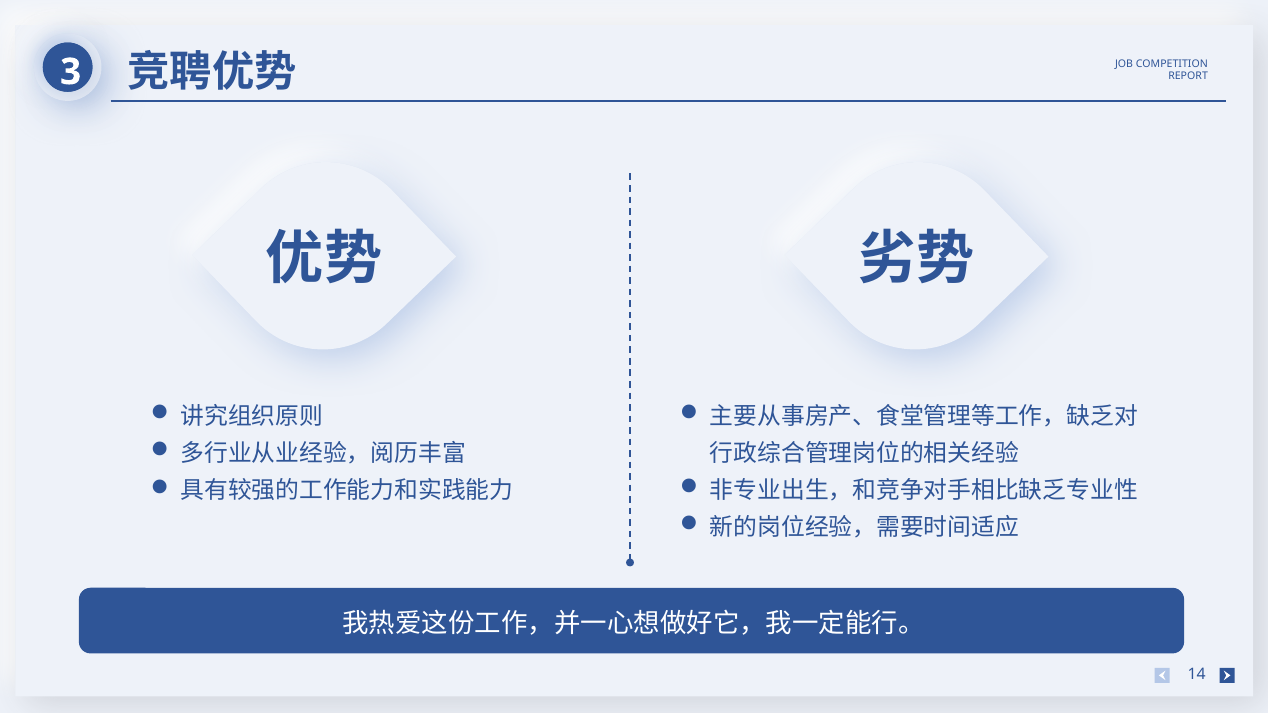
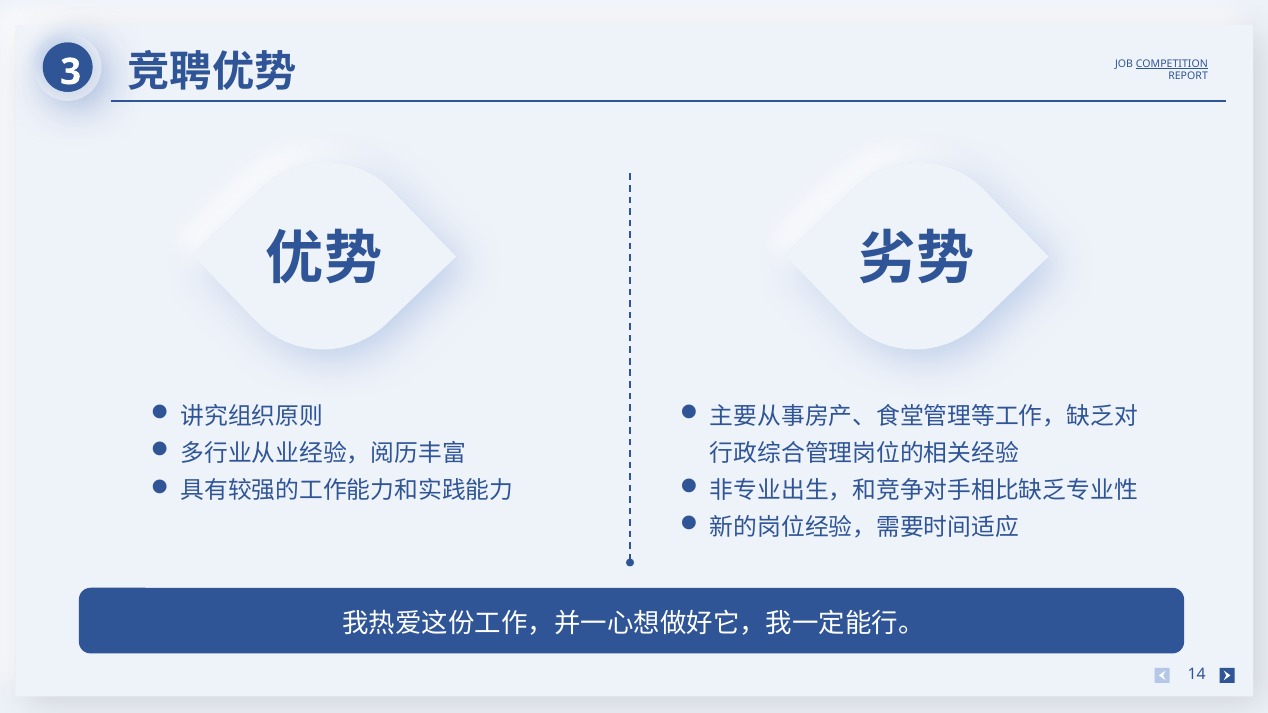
COMPETITION underline: none -> present (1172, 64)
